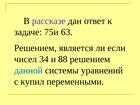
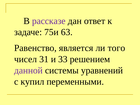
Решением: Решением -> Равенство (35, 48)
если: если -> того (116, 48)
34: 34 -> 31 (44, 59)
88: 88 -> 33 (63, 59)
данной colour: blue -> purple (28, 70)
